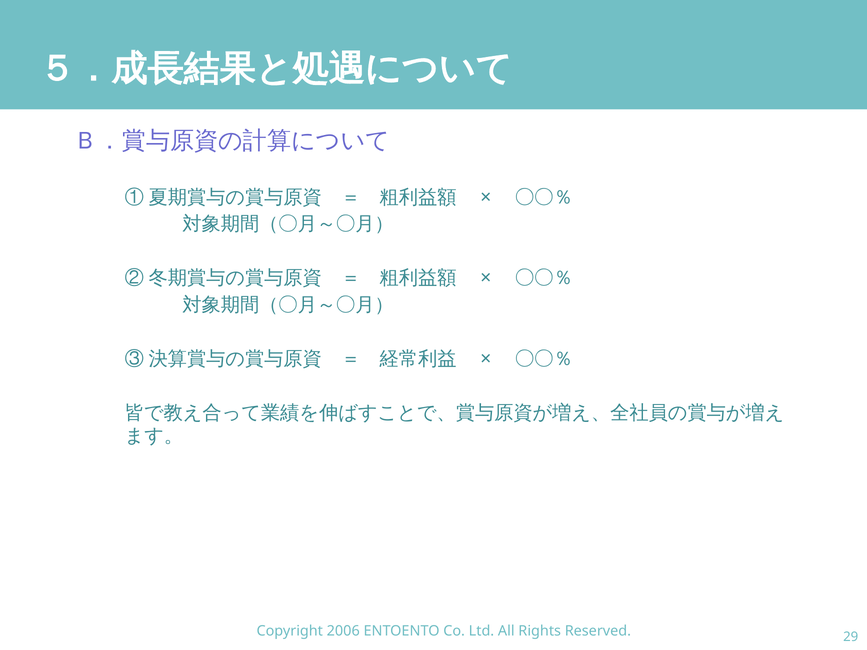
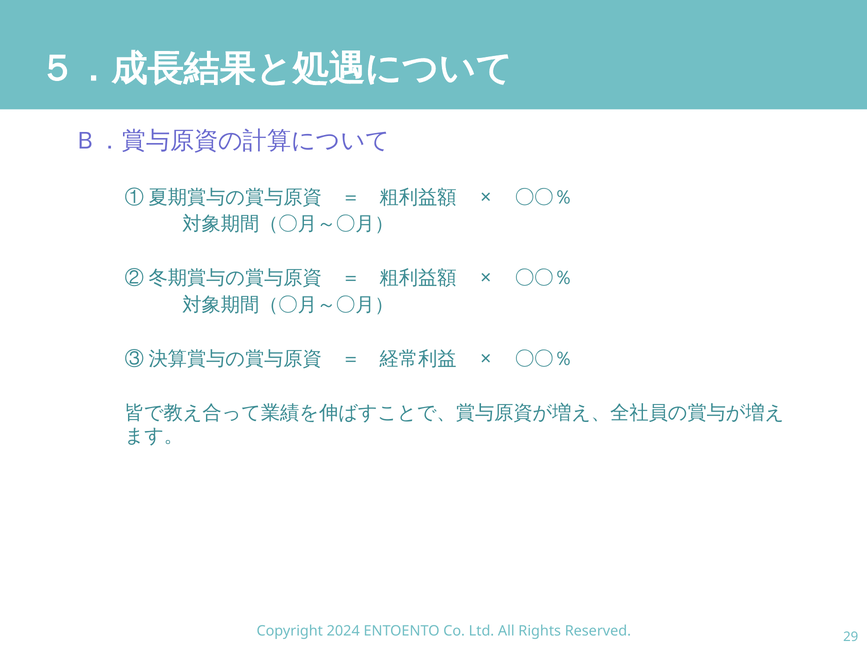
2006: 2006 -> 2024 (343, 631)
